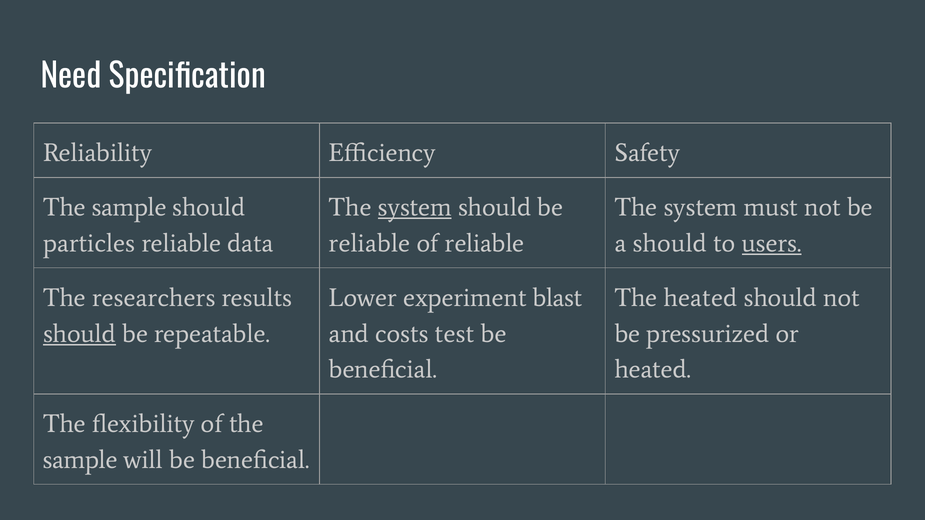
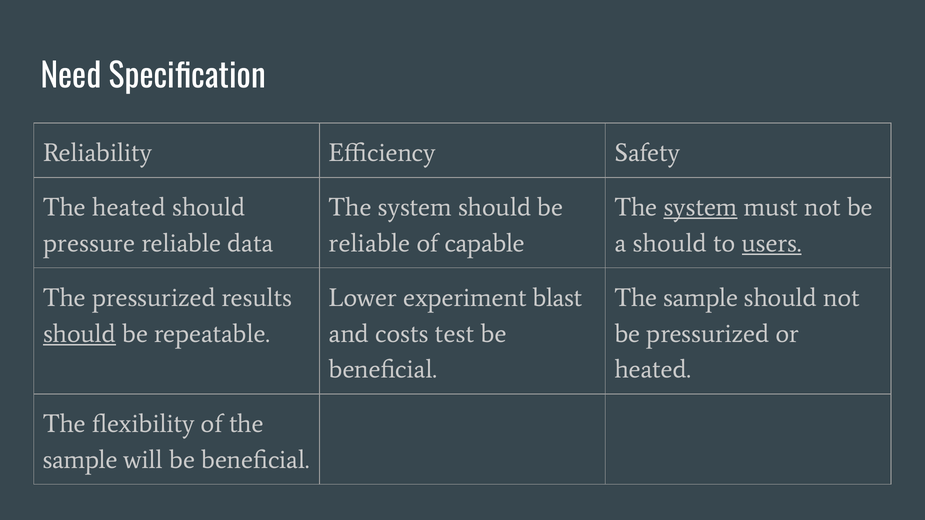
sample: sample -> heated (129, 207)
system underline: present -> none (415, 207)
system underline: none -> present (700, 207)
particles: particles -> pressure (89, 243)
of reliable: reliable -> capable (485, 243)
The researchers: researchers -> pressurized (154, 298)
heated: heated -> sample (701, 298)
